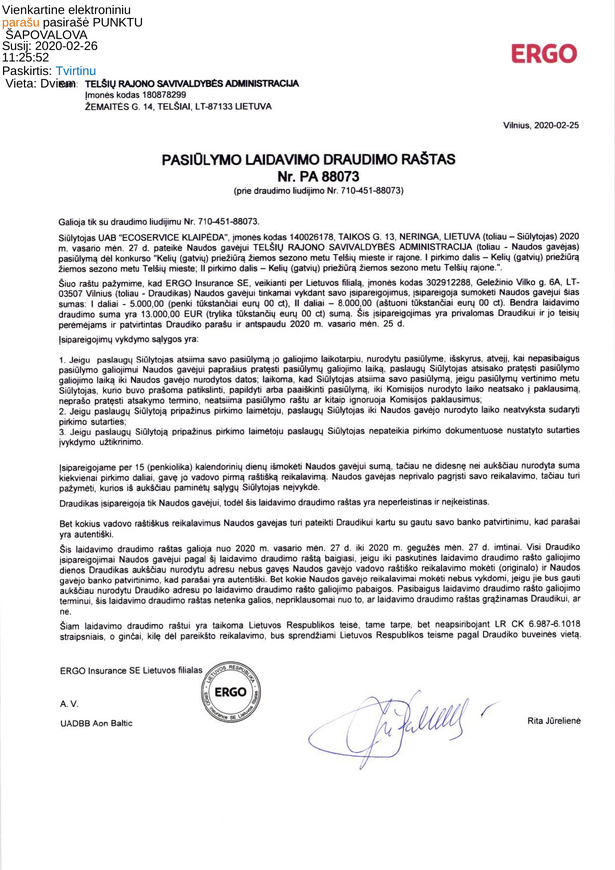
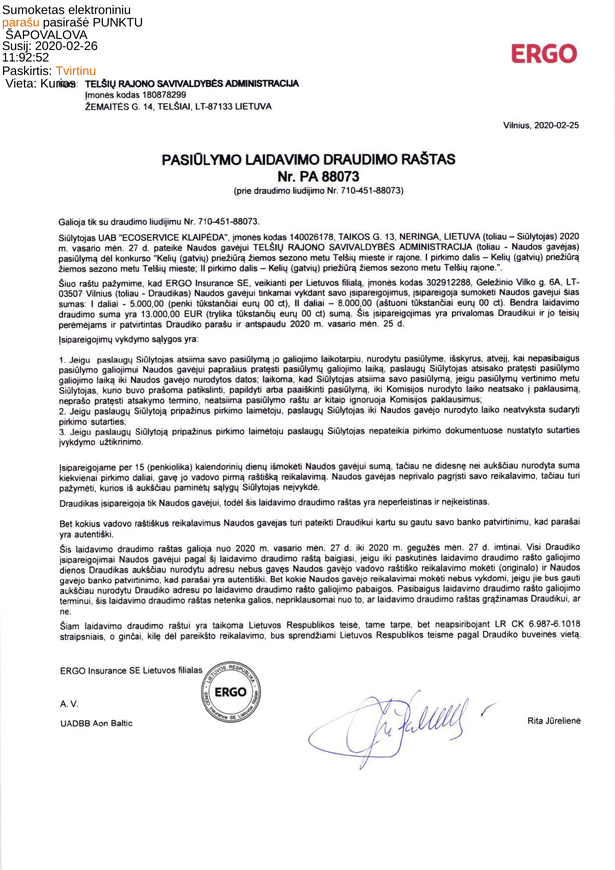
Vienkartine: Vienkartine -> Sumoketas (33, 10)
11:25:52: 11:25:52 -> 11:92:52 (26, 57)
Tvirtinu colour: blue -> orange (76, 71)
Dviem: Dviem -> Kurios (58, 83)
